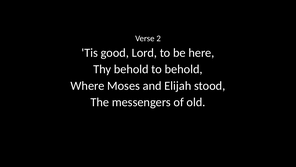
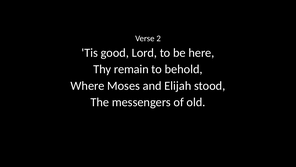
Thy behold: behold -> remain (131, 69)
